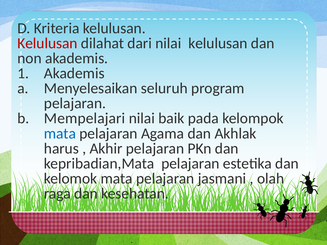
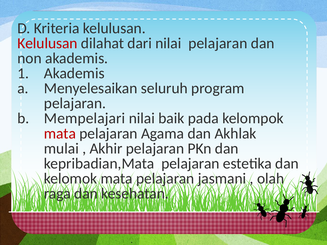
nilai kelulusan: kelulusan -> pelajaran (218, 43)
mata colour: blue -> red (60, 134)
harus: harus -> mulai (61, 149)
